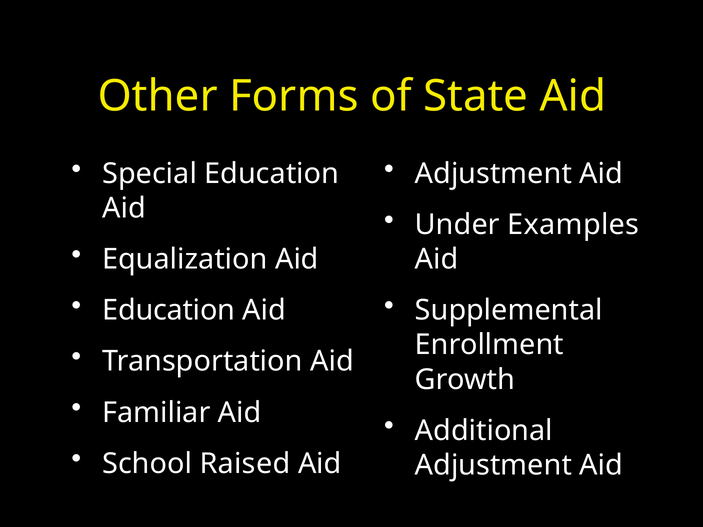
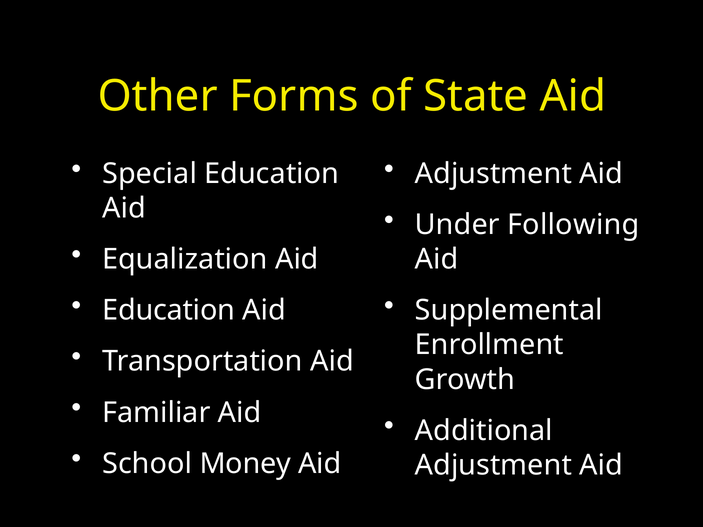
Examples: Examples -> Following (573, 225)
Raised: Raised -> Money (245, 464)
